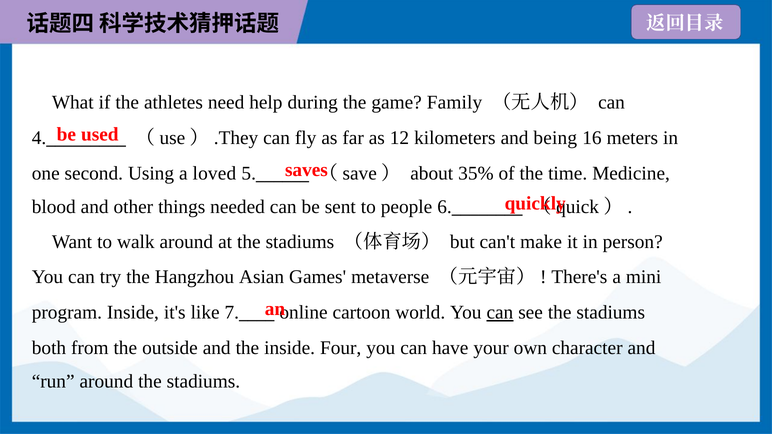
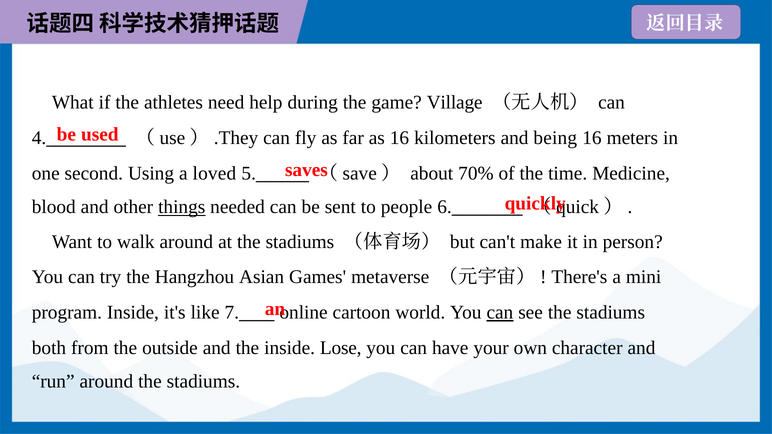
Family: Family -> Village (455, 103)
as 12: 12 -> 16 (399, 138)
35%: 35% -> 70% (476, 173)
things underline: none -> present (182, 207)
Four: Four -> Lose (341, 348)
